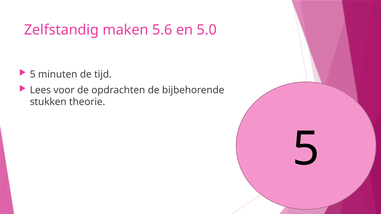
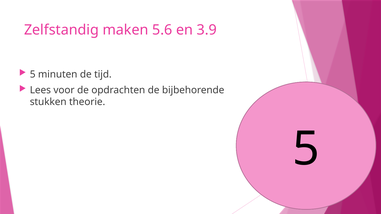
5.0: 5.0 -> 3.9 (207, 30)
